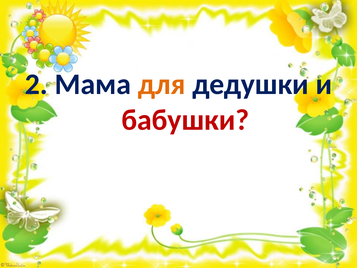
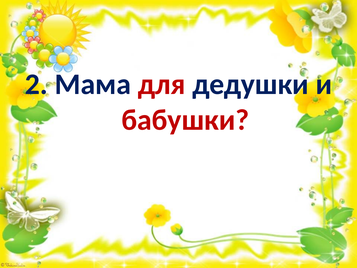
для colour: orange -> red (162, 84)
